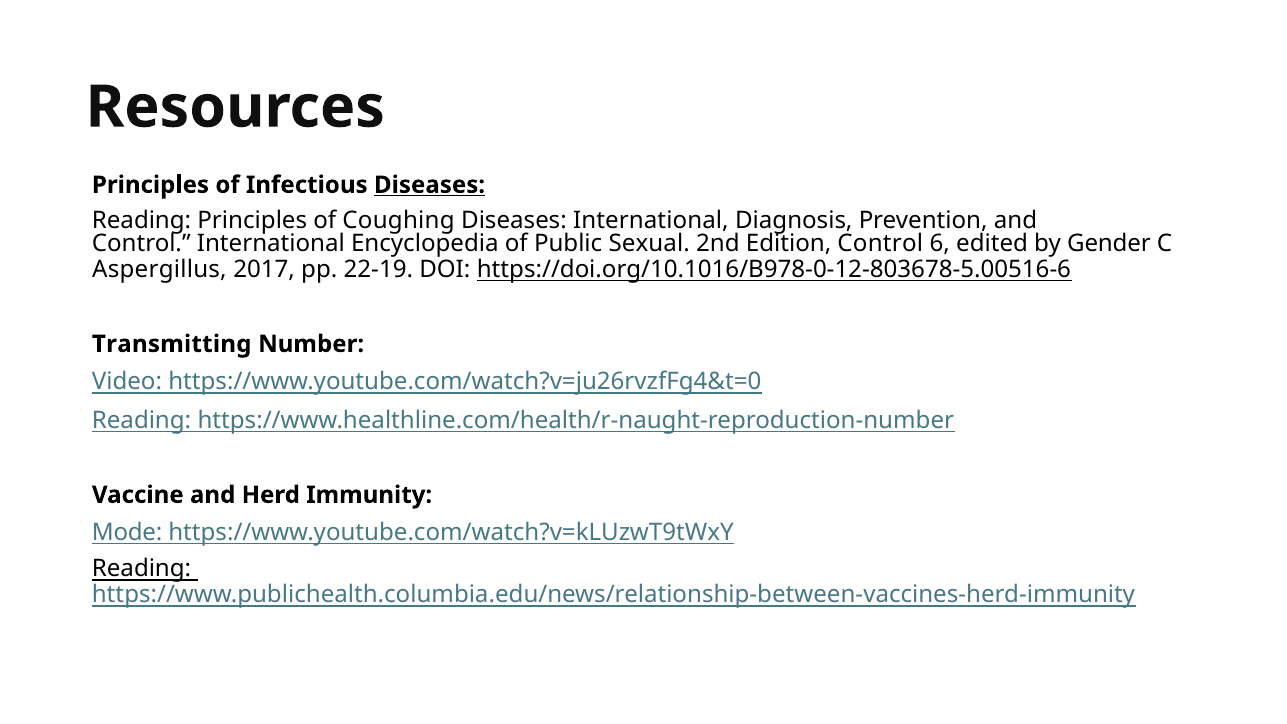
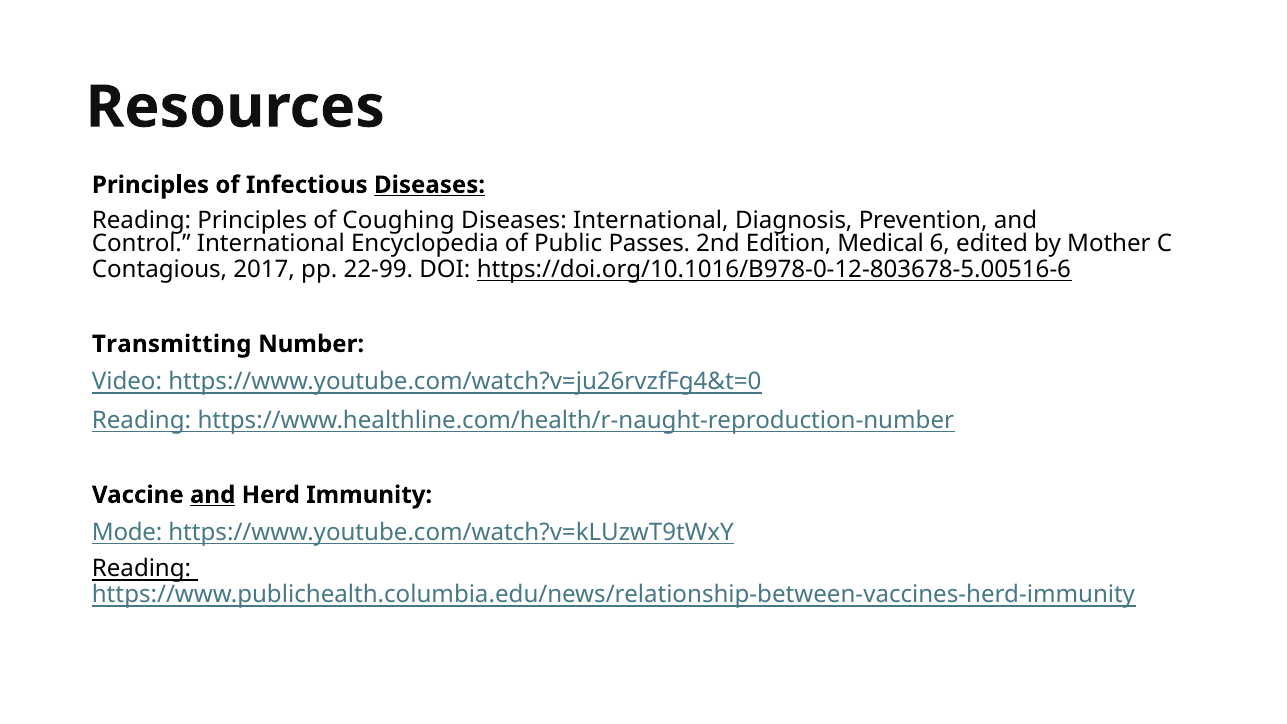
Sexual: Sexual -> Passes (649, 244)
Edition Control: Control -> Medical (881, 244)
Gender: Gender -> Mother (1109, 244)
Aspergillus: Aspergillus -> Contagious (160, 270)
22-19: 22-19 -> 22-99 (378, 270)
and underline: none -> present (213, 495)
